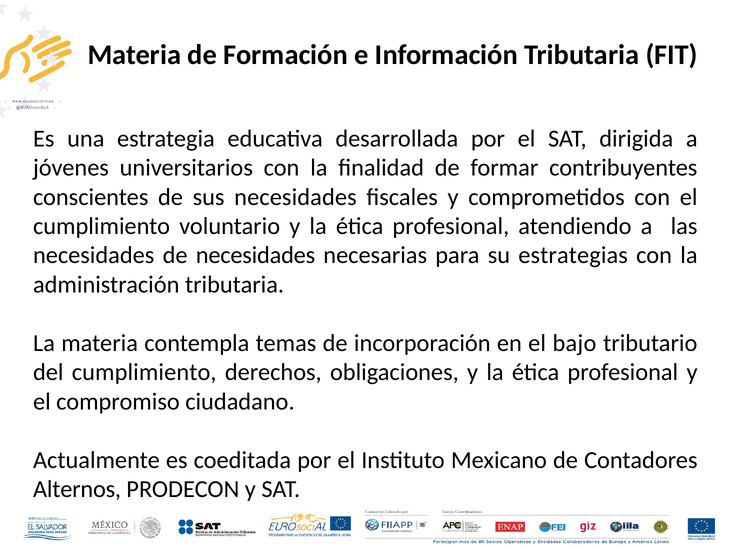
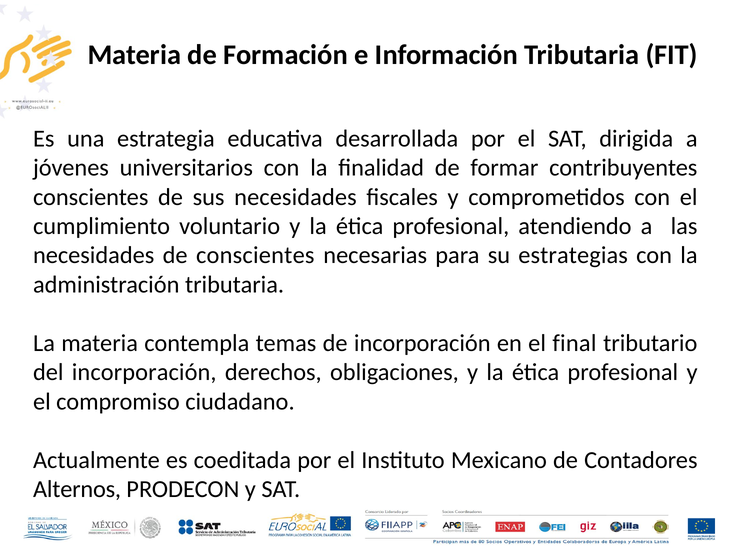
de necesidades: necesidades -> conscientes (255, 256)
bajo: bajo -> final (574, 343)
del cumplimiento: cumplimiento -> incorporación (144, 373)
